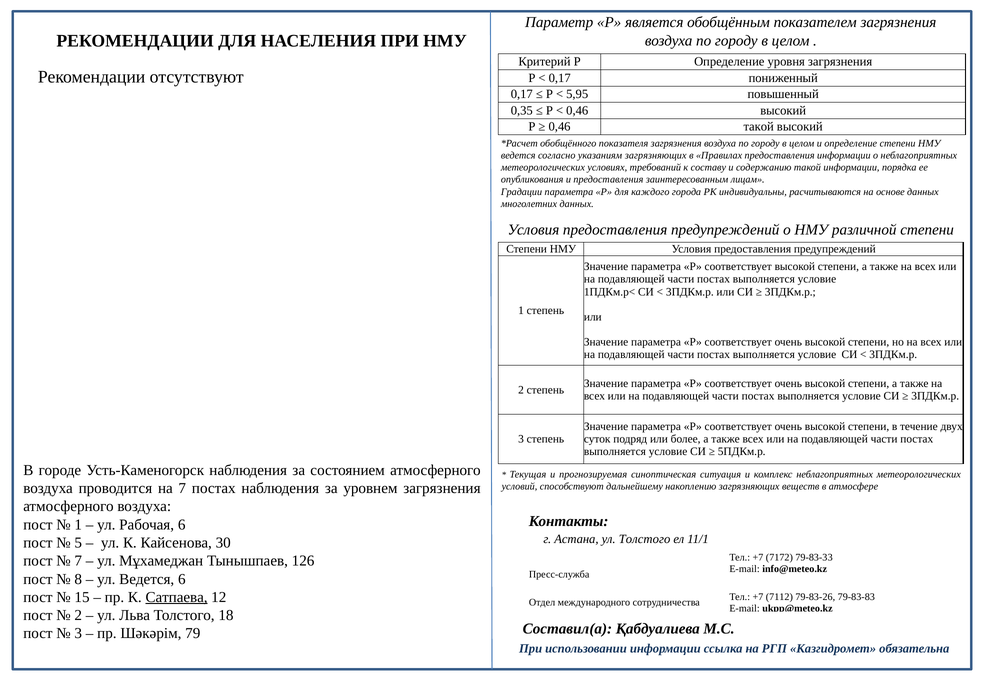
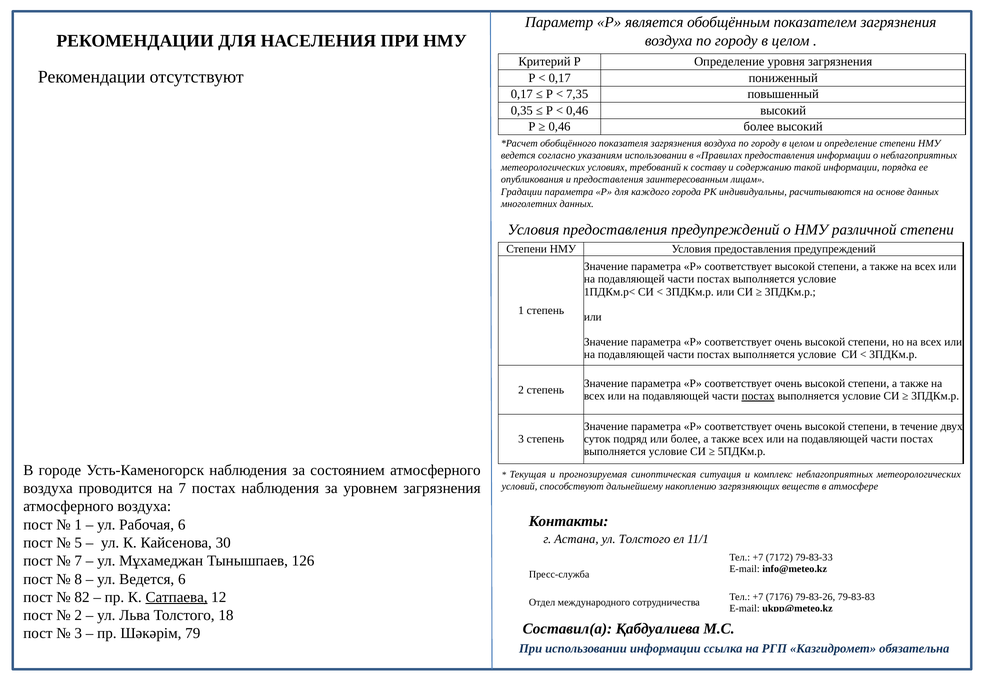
5,95: 5,95 -> 7,35 (577, 94)
0,46 такой: такой -> более (759, 127)
указаниям загрязняющих: загрязняющих -> использовании (656, 155)
постах underline: none -> present (758, 396)
15: 15 -> 82 (82, 597)
7112: 7112 -> 7176 (779, 597)
